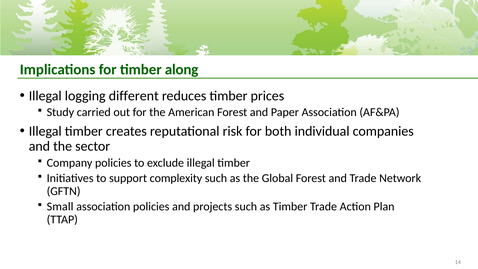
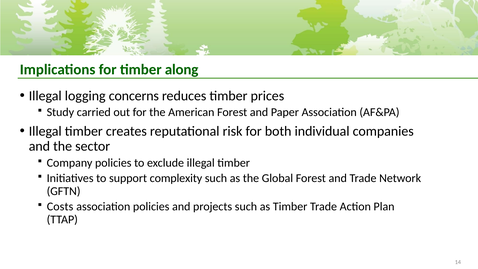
different: different -> concerns (134, 96)
Small: Small -> Costs (60, 206)
